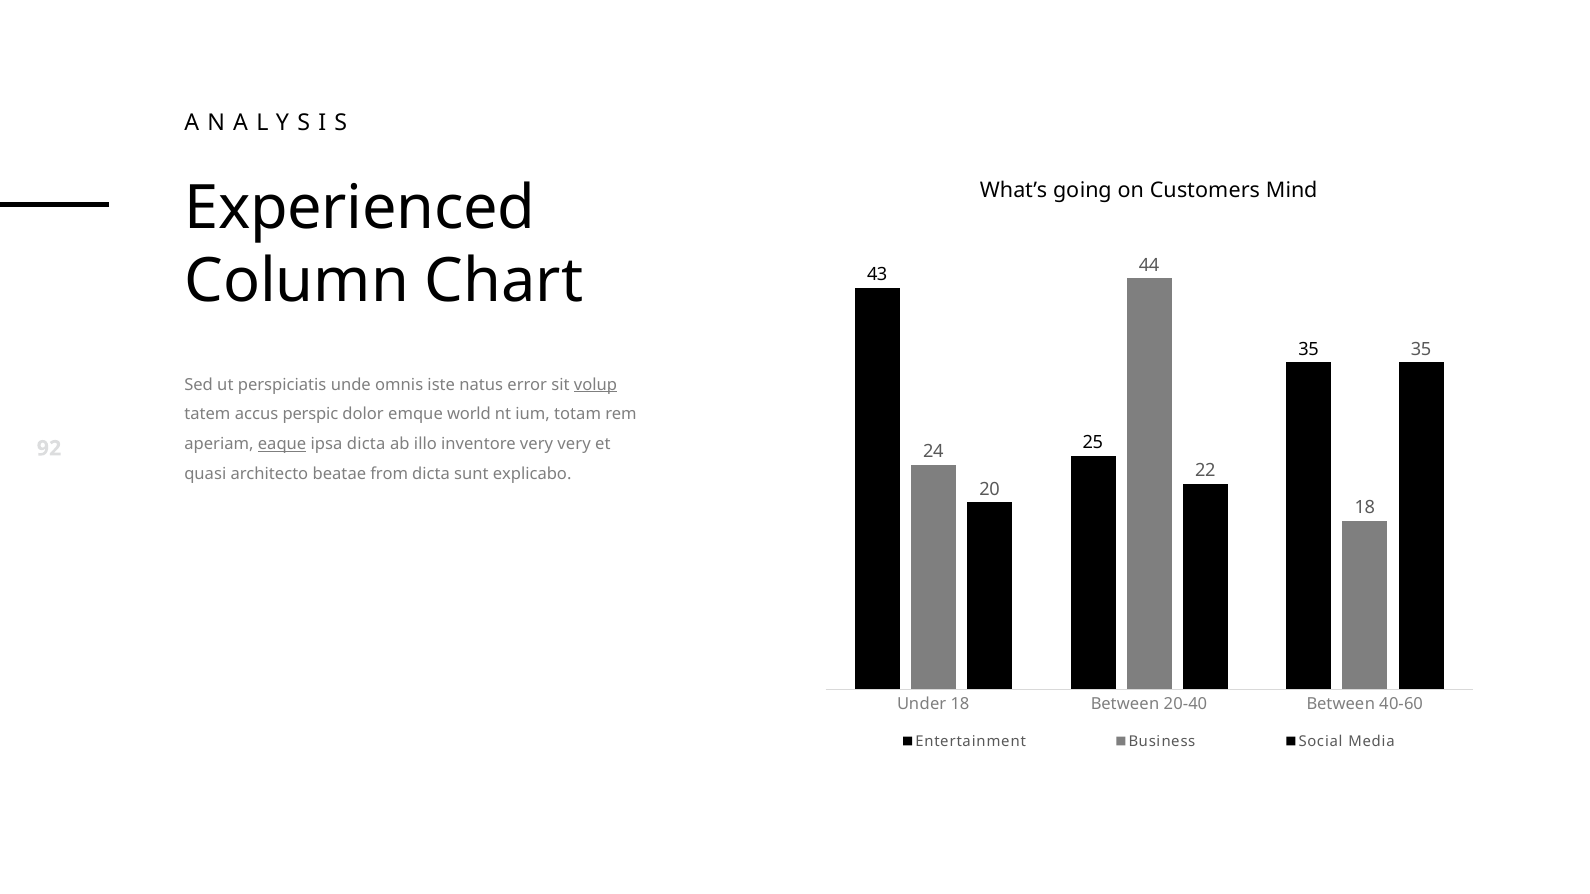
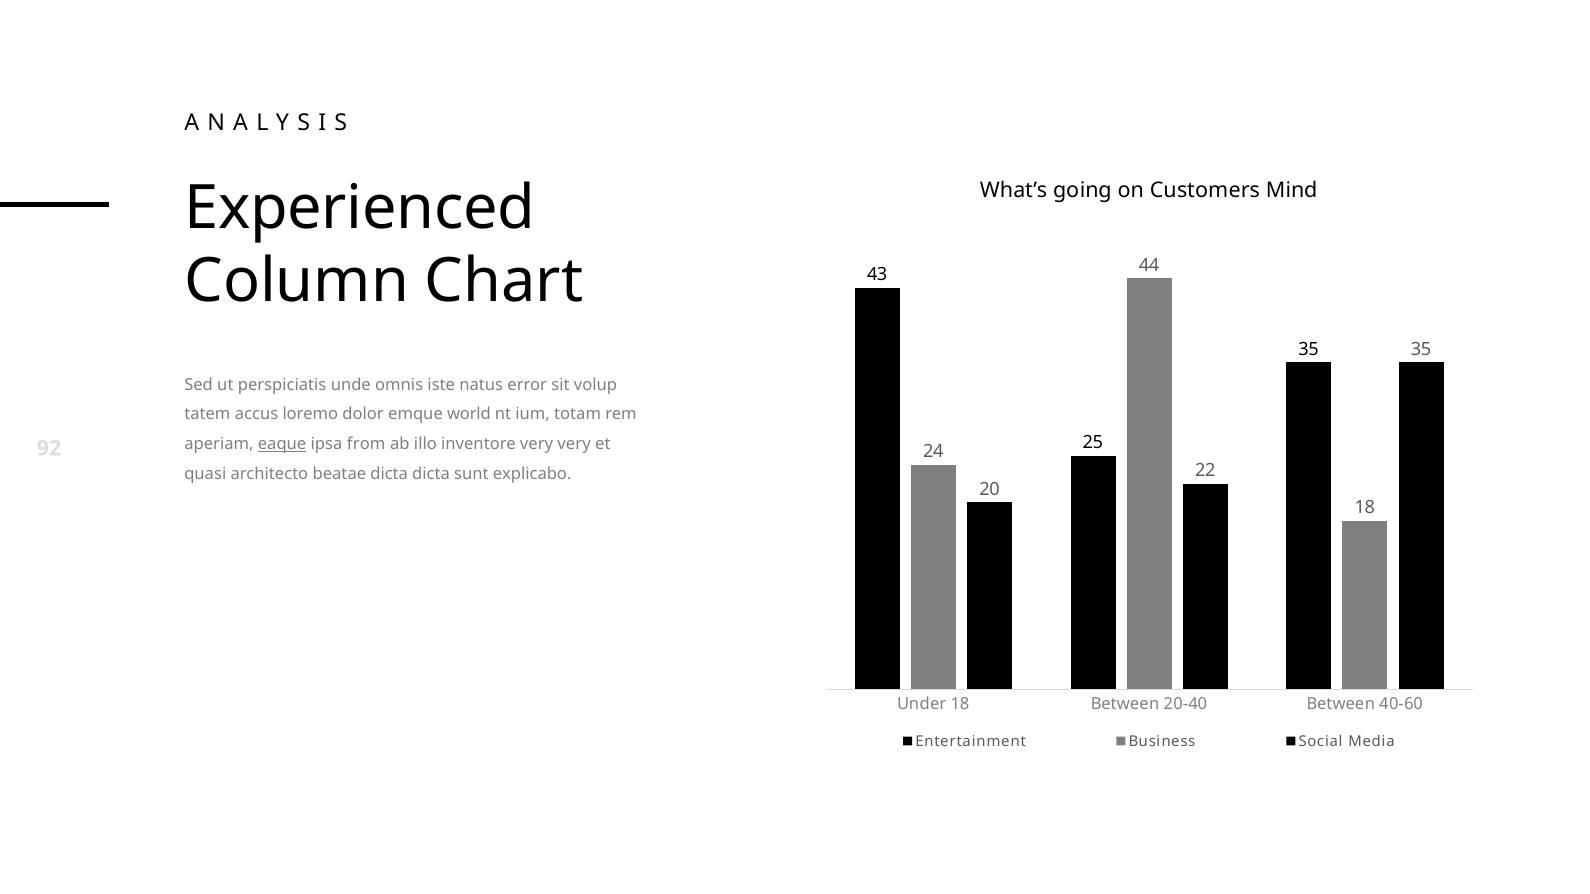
volup underline: present -> none (595, 385)
perspic: perspic -> loremo (310, 415)
ipsa dicta: dicta -> from (366, 444)
beatae from: from -> dicta (389, 474)
